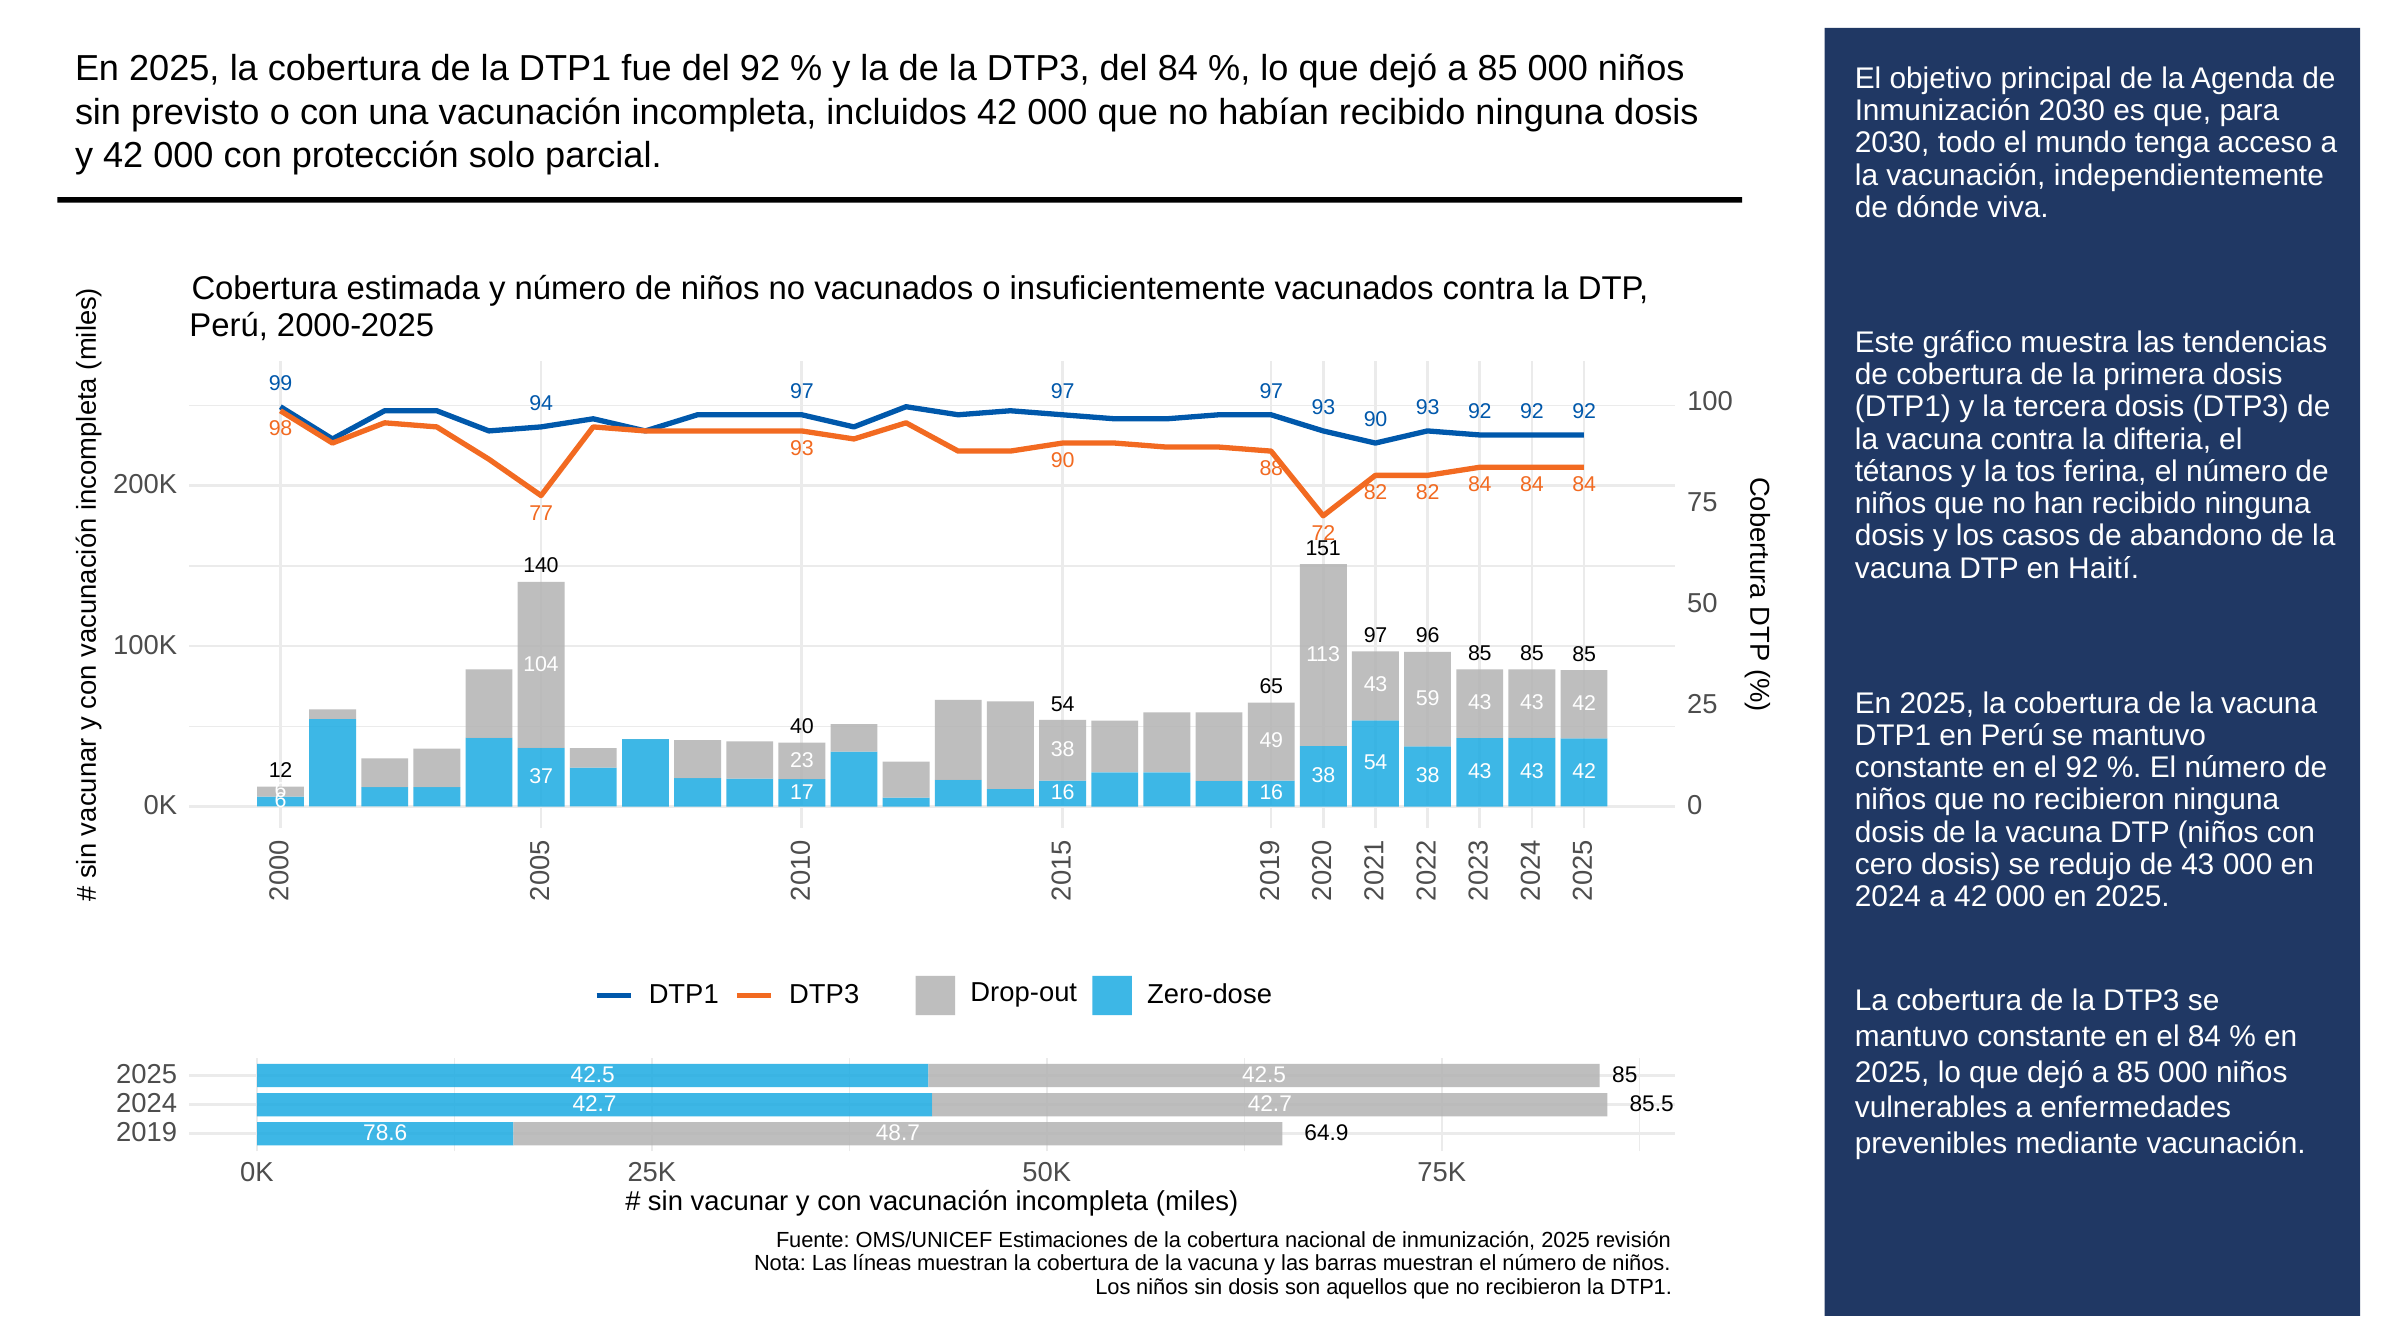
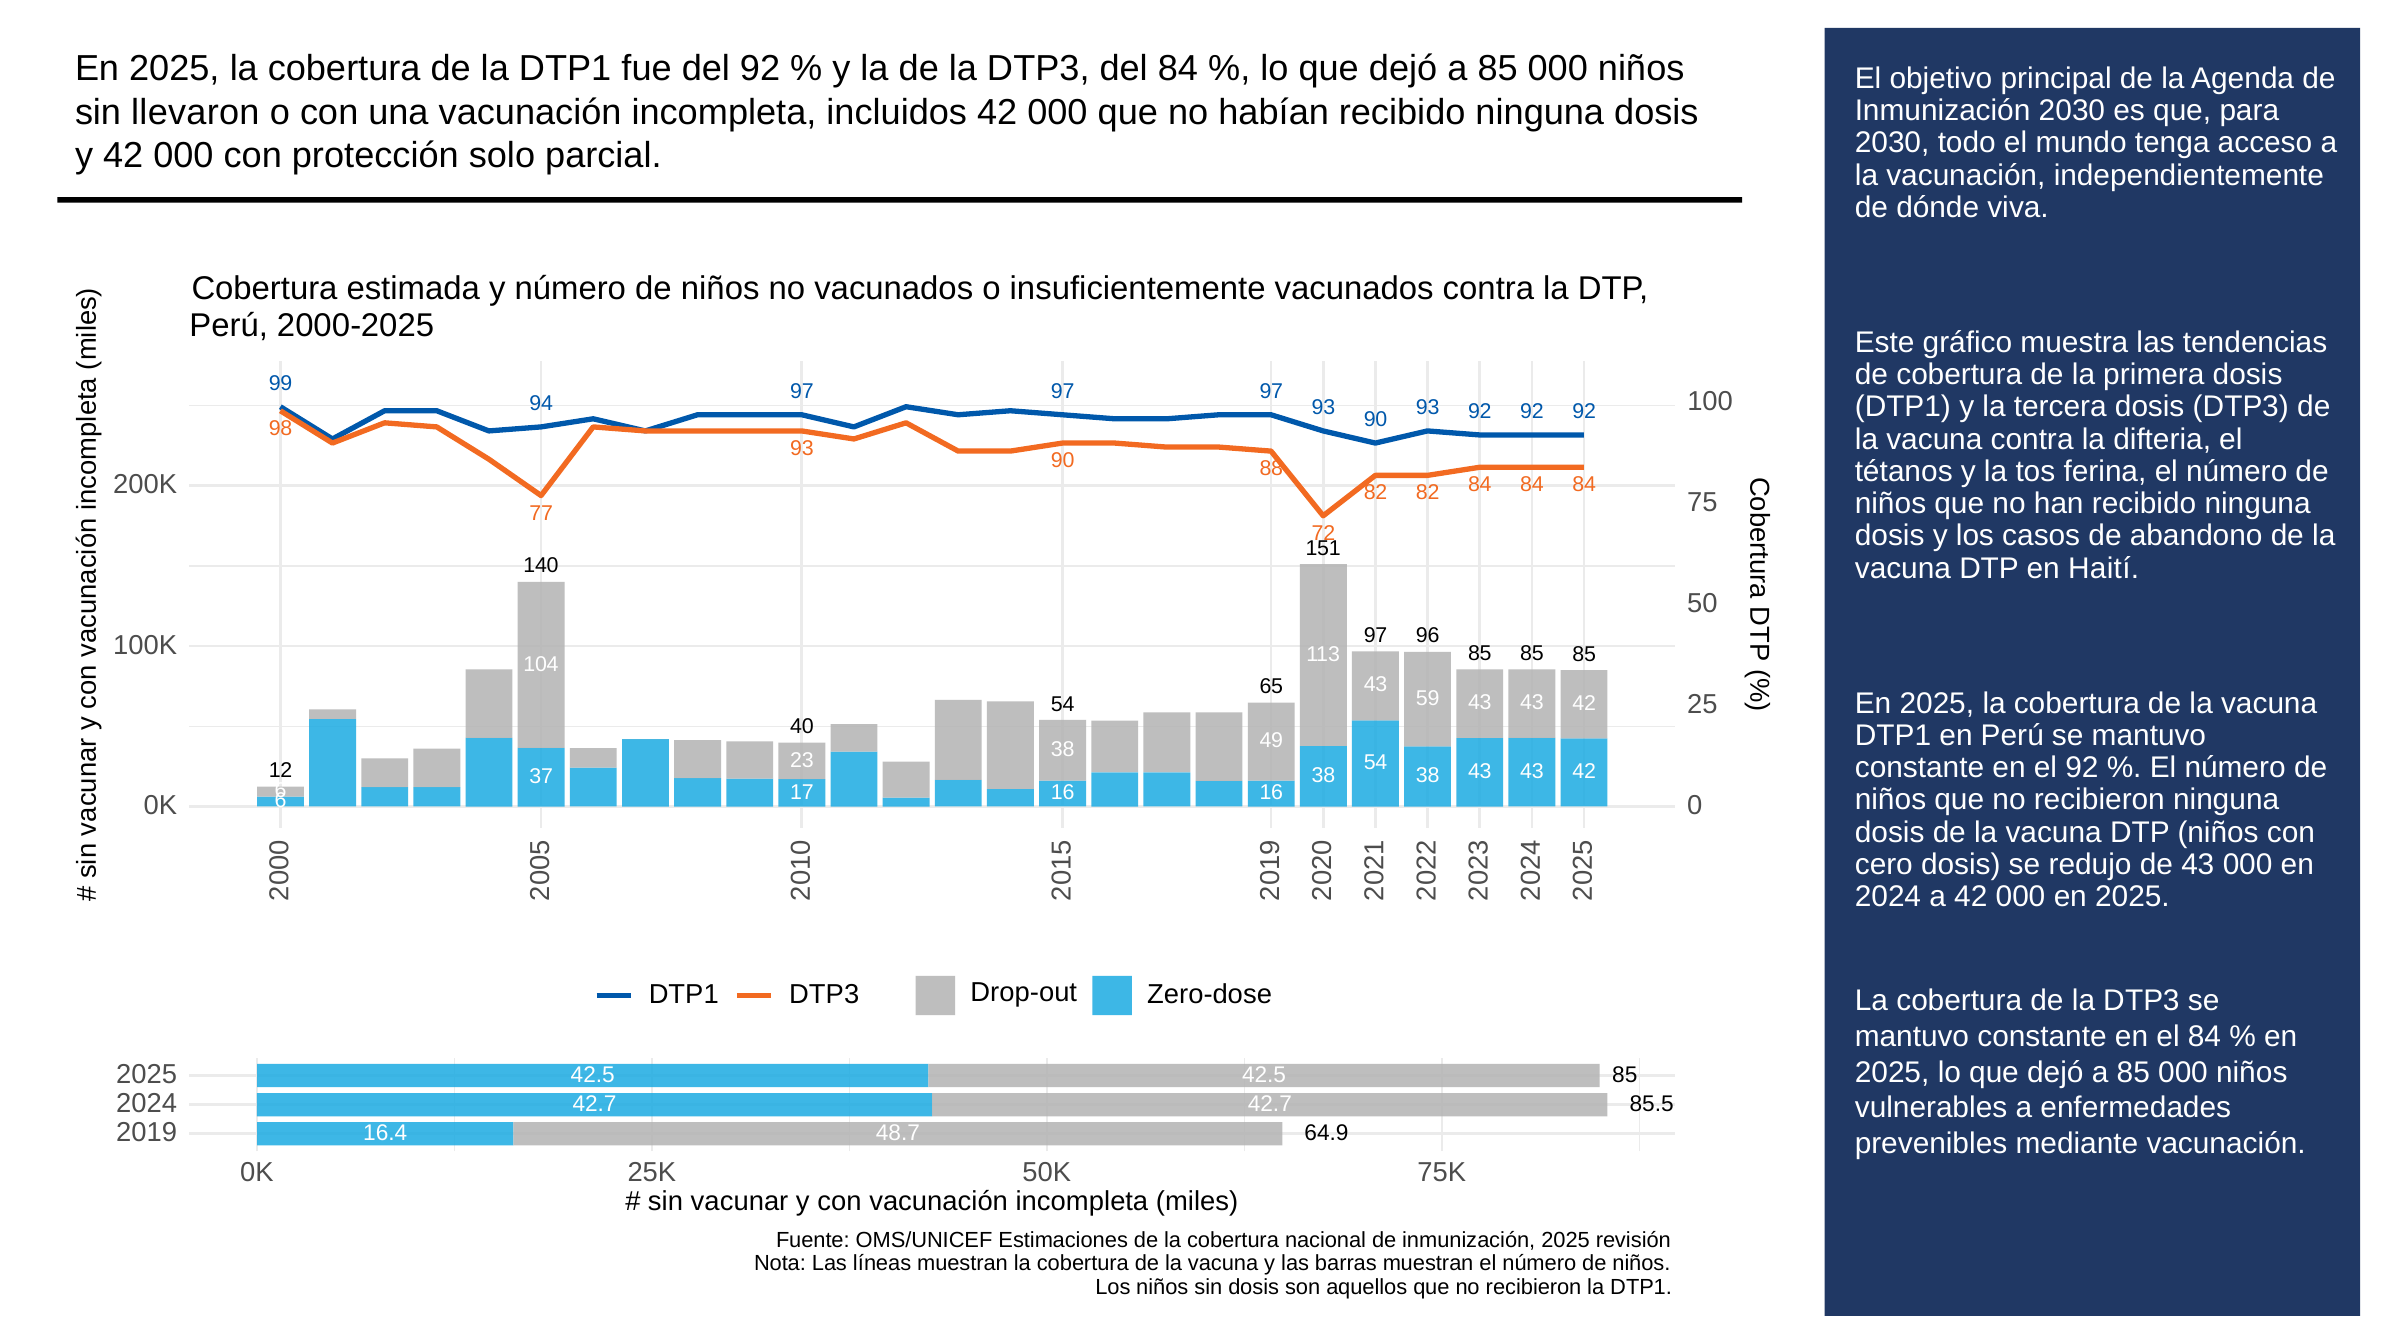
previsto: previsto -> llevaron (195, 112)
78.6: 78.6 -> 16.4 (385, 1133)
